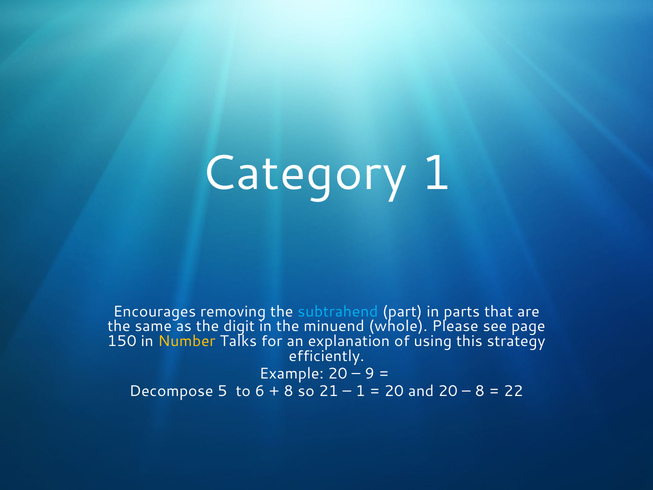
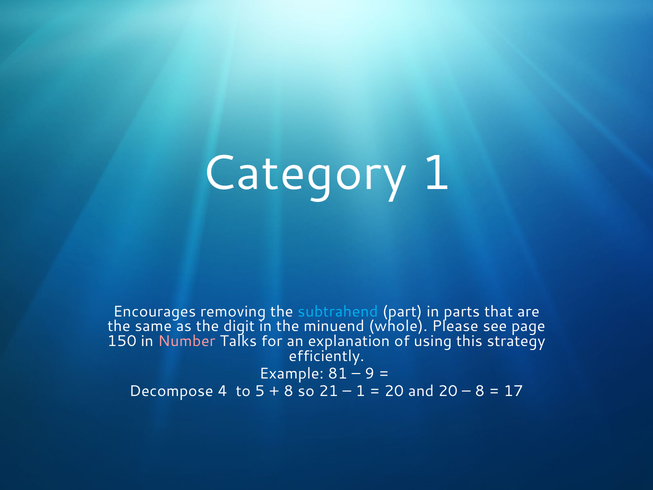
Number colour: yellow -> pink (187, 341)
Example 20: 20 -> 81 (338, 373)
5: 5 -> 4 (222, 391)
6: 6 -> 5 (260, 391)
22: 22 -> 17 (513, 391)
